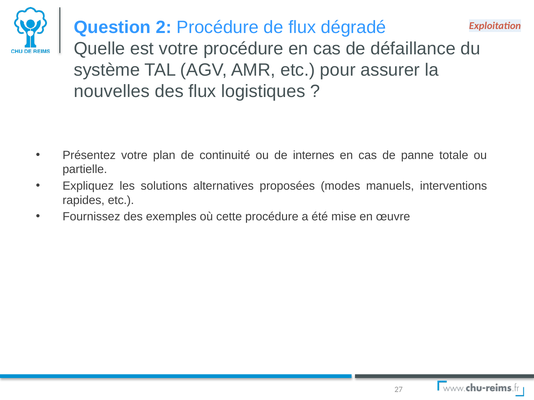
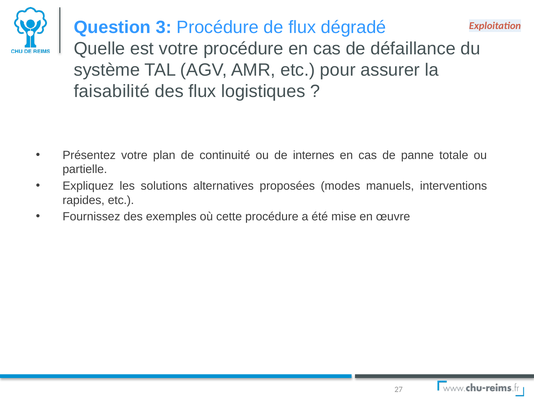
2: 2 -> 3 (164, 27)
nouvelles: nouvelles -> faisabilité (112, 91)
